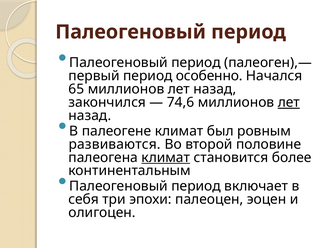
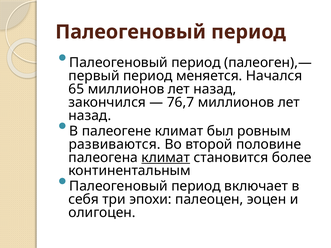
особенно: особенно -> меняется (209, 76)
74,6: 74,6 -> 76,7 (181, 102)
лет underline: present -> none (289, 102)
